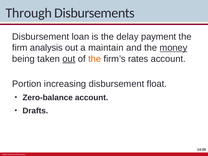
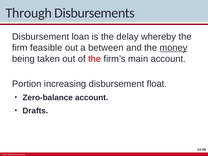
payment: payment -> whereby (159, 37)
analysis: analysis -> feasible (46, 48)
maintain: maintain -> between (106, 48)
out underline: present -> none (69, 59)
the colour: orange -> red (95, 59)
rates: rates -> main (138, 59)
